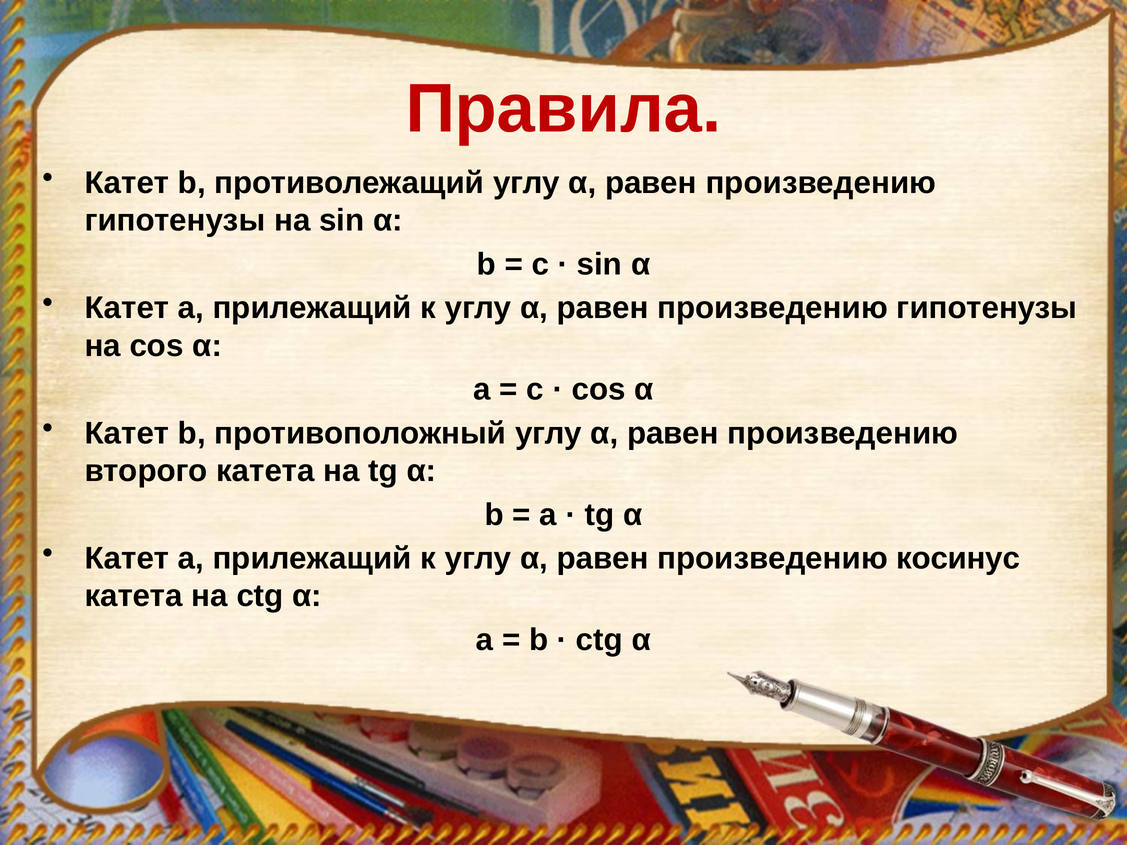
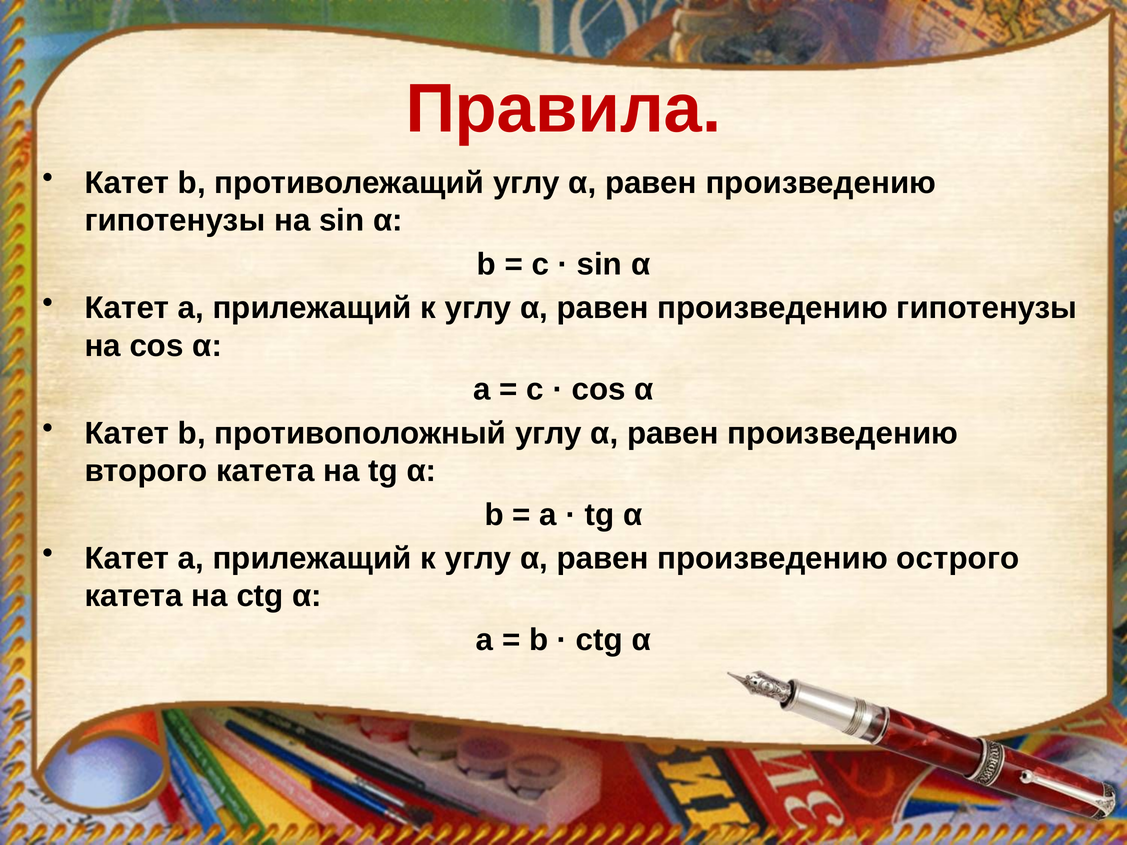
косинус: косинус -> острого (958, 559)
